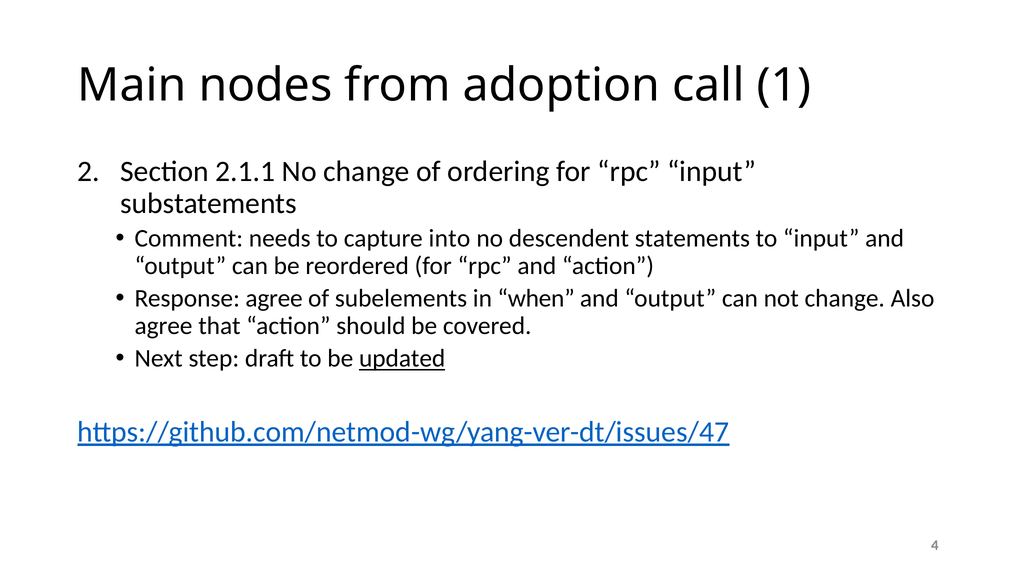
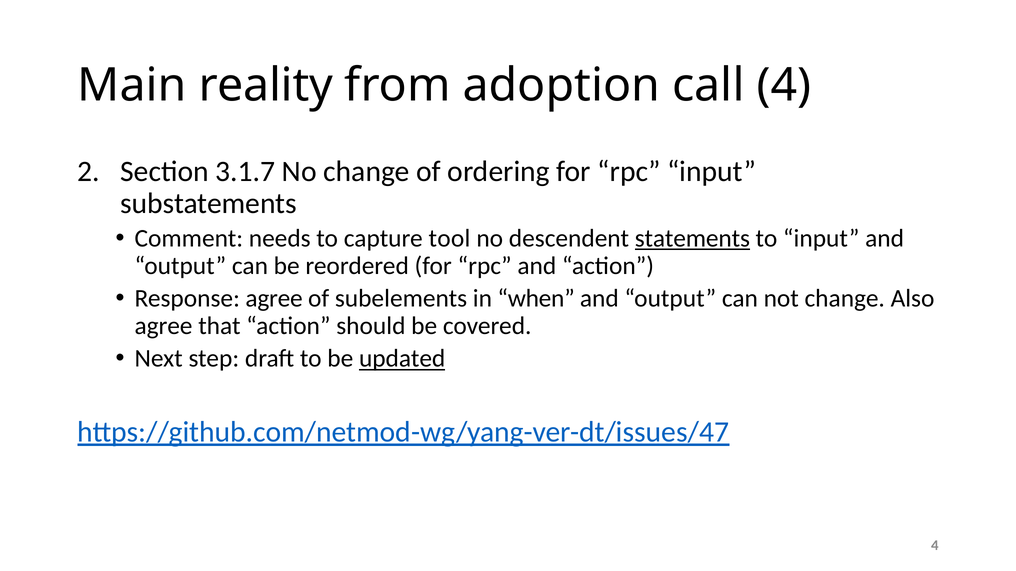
nodes: nodes -> reality (266, 85)
call 1: 1 -> 4 (784, 85)
2.1.1: 2.1.1 -> 3.1.7 (245, 172)
into: into -> tool (449, 239)
statements underline: none -> present (692, 239)
